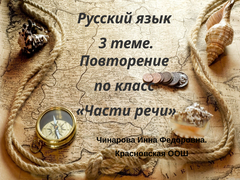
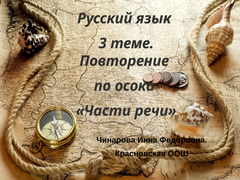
класс: класс -> осока (135, 86)
